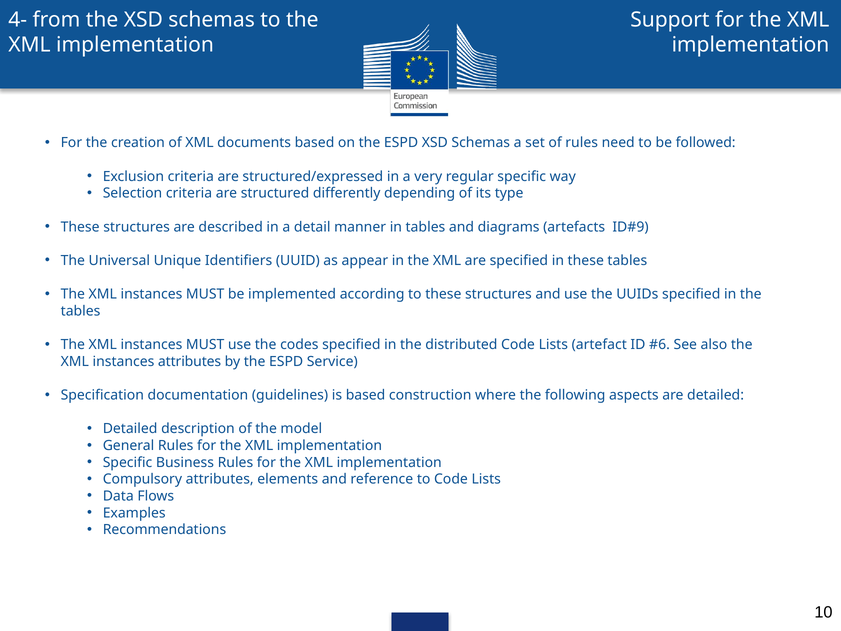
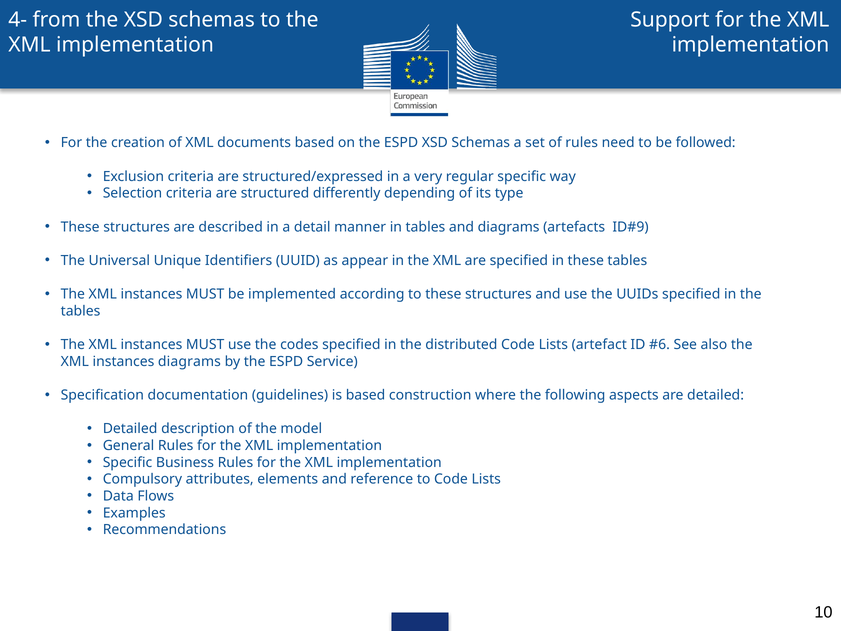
instances attributes: attributes -> diagrams (189, 361)
